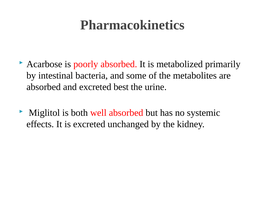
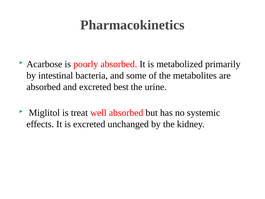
both: both -> treat (79, 113)
